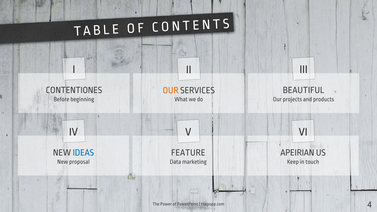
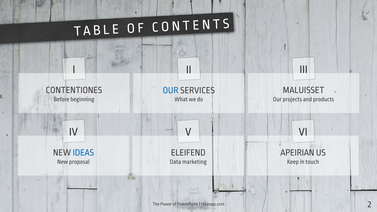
BEAUTIFUL: BEAUTIFUL -> MALUISSET (304, 90)
OUR colour: orange -> blue (171, 90)
FEATURE: FEATURE -> ELEIFEND (188, 153)
4: 4 -> 2 (370, 204)
